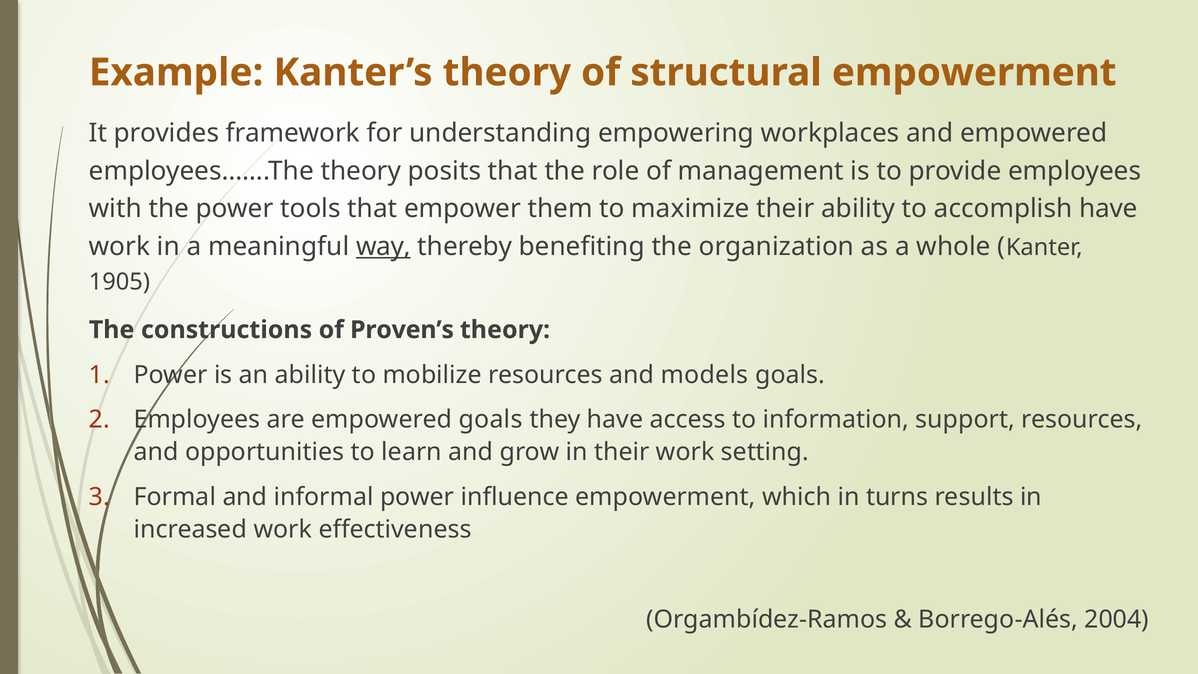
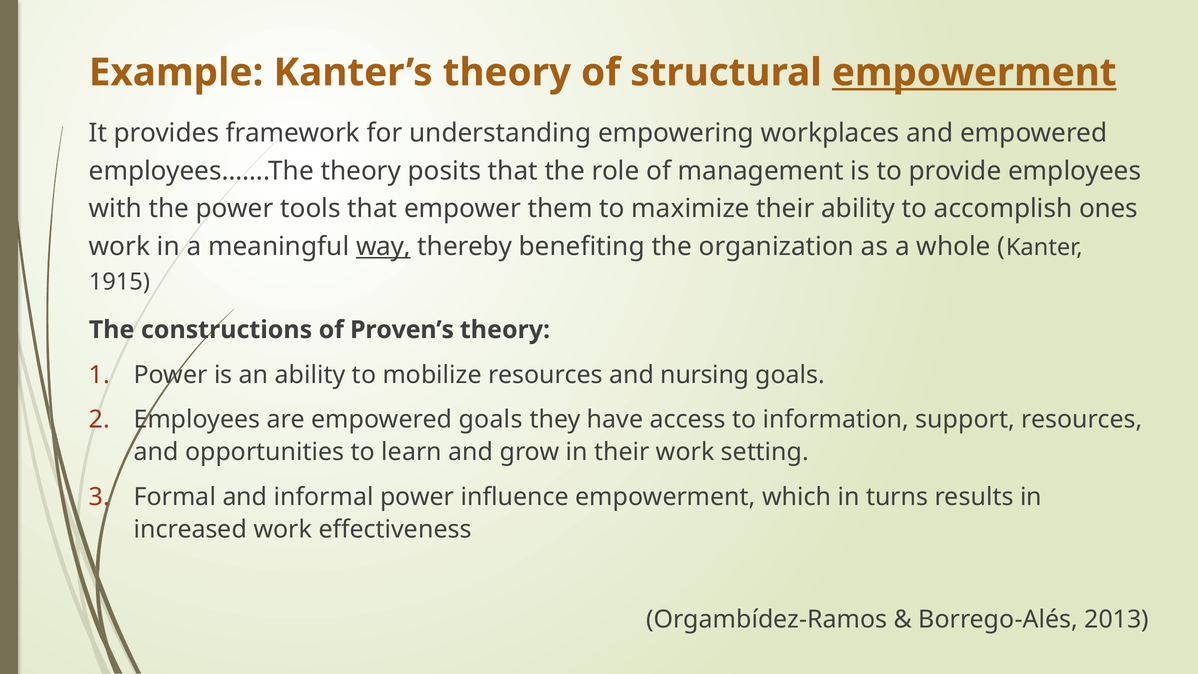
empowerment underline: none -> present (974, 73)
accomplish have: have -> ones (1108, 209)
1905: 1905 -> 1915 (119, 282)
models: models -> nursing (705, 375)
2004: 2004 -> 2013 (1117, 619)
